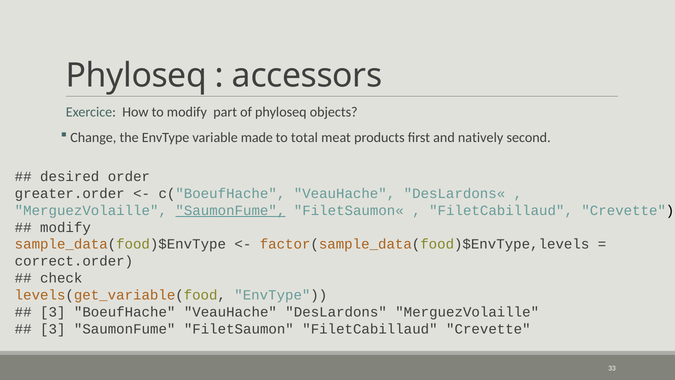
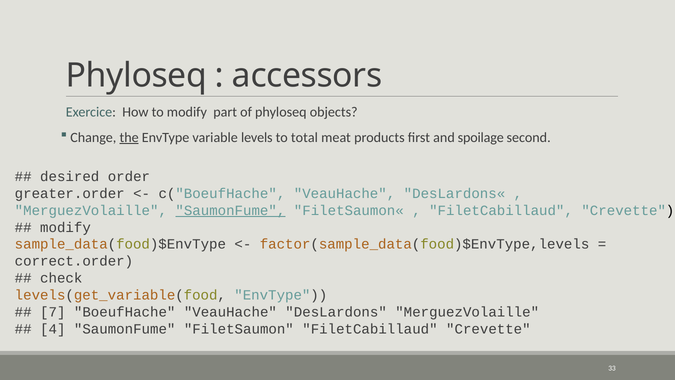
the underline: none -> present (129, 137)
made: made -> levels (257, 137)
natively: natively -> spoilage (481, 137)
3: 3 -> 7 (53, 312)
3: 3 -> 4 (53, 329)
